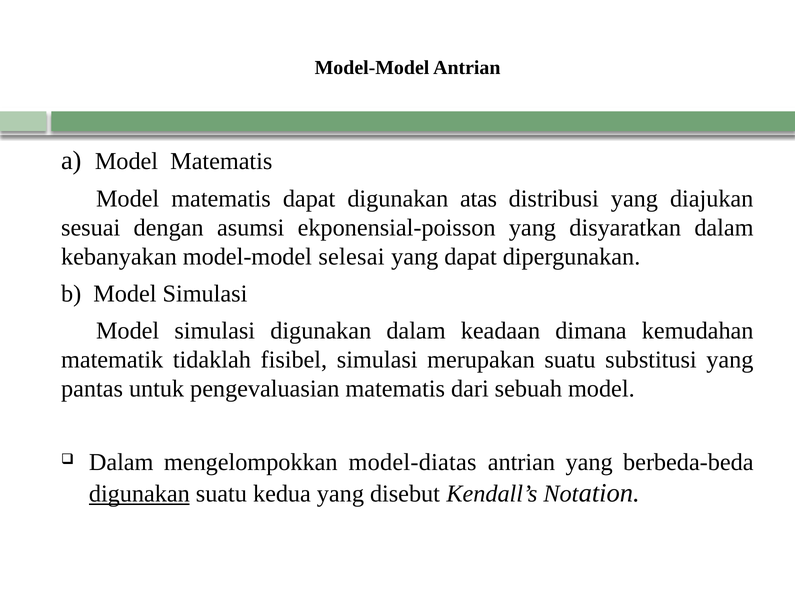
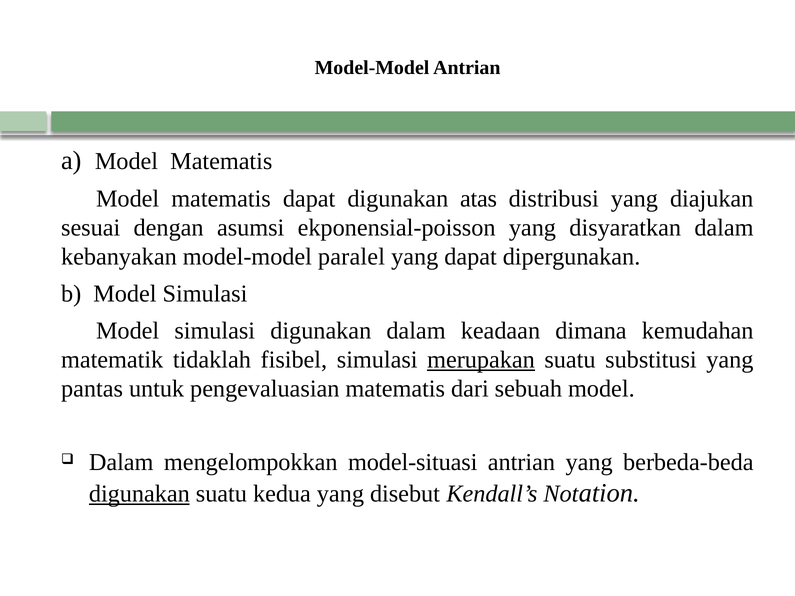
selesai: selesai -> paralel (351, 257)
merupakan underline: none -> present (481, 360)
model-diatas: model-diatas -> model-situasi (413, 463)
